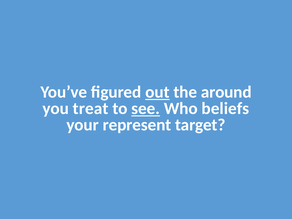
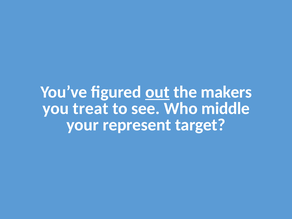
around: around -> makers (226, 92)
see underline: present -> none (146, 109)
beliefs: beliefs -> middle (226, 109)
